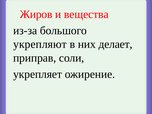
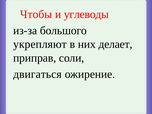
Жиров: Жиров -> Чтобы (36, 14)
вещества: вещества -> углеводы (86, 14)
укрепляет: укрепляет -> двигаться (38, 74)
